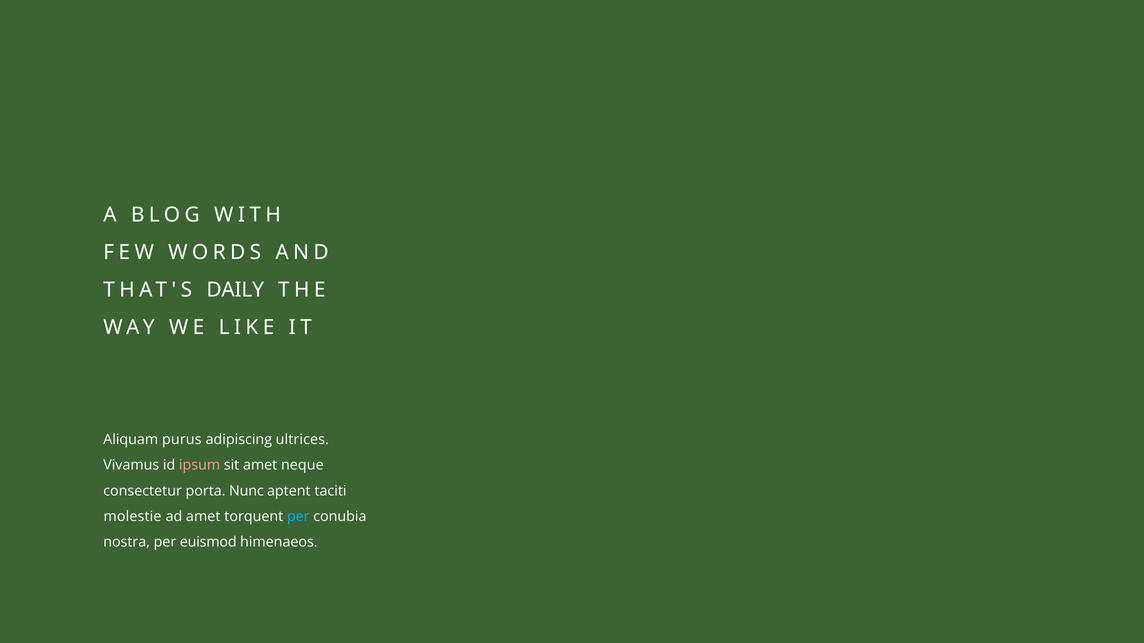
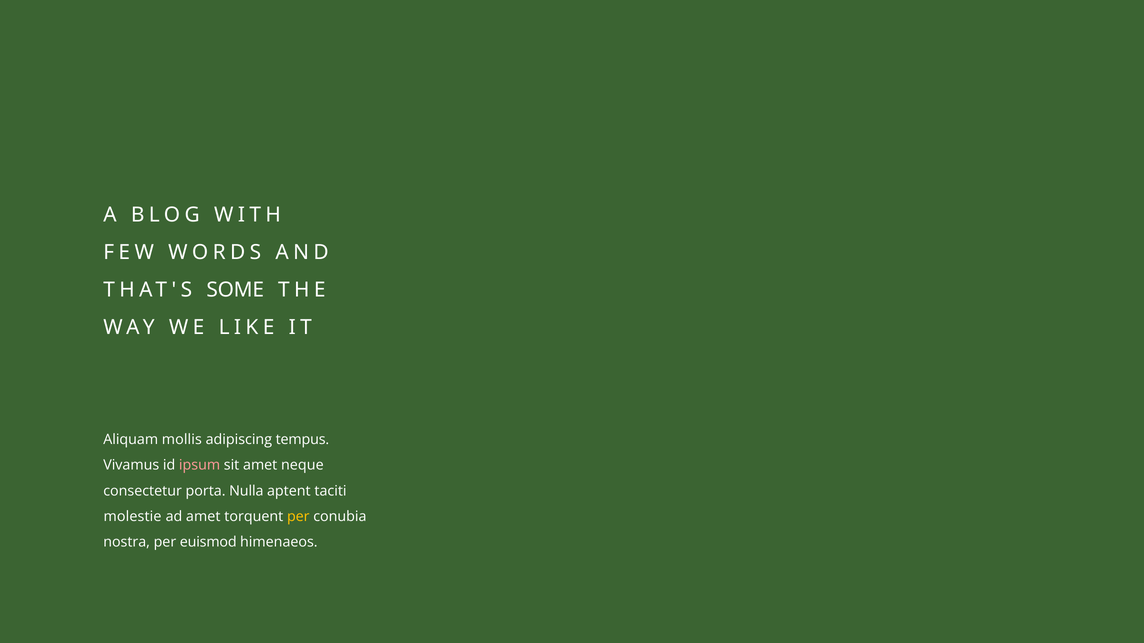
DAILY: DAILY -> SOME (235, 290)
purus: purus -> mollis (182, 440)
ultrices: ultrices -> tempus (302, 440)
Nunc: Nunc -> Nulla (246, 491)
per colour: light blue -> yellow (298, 517)
